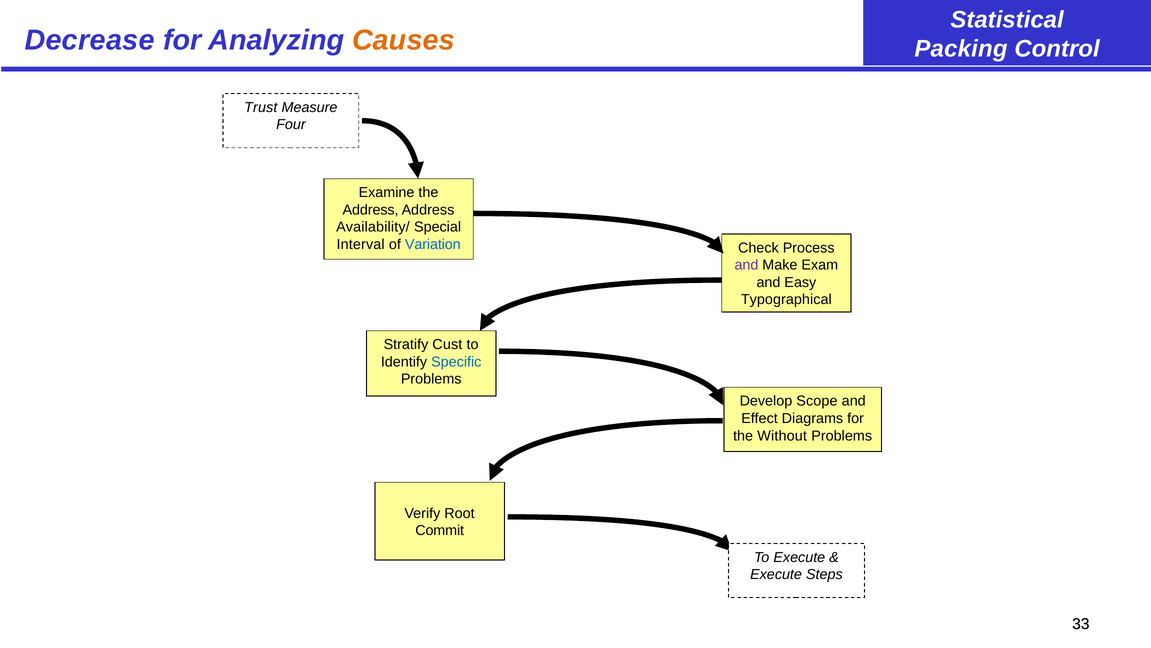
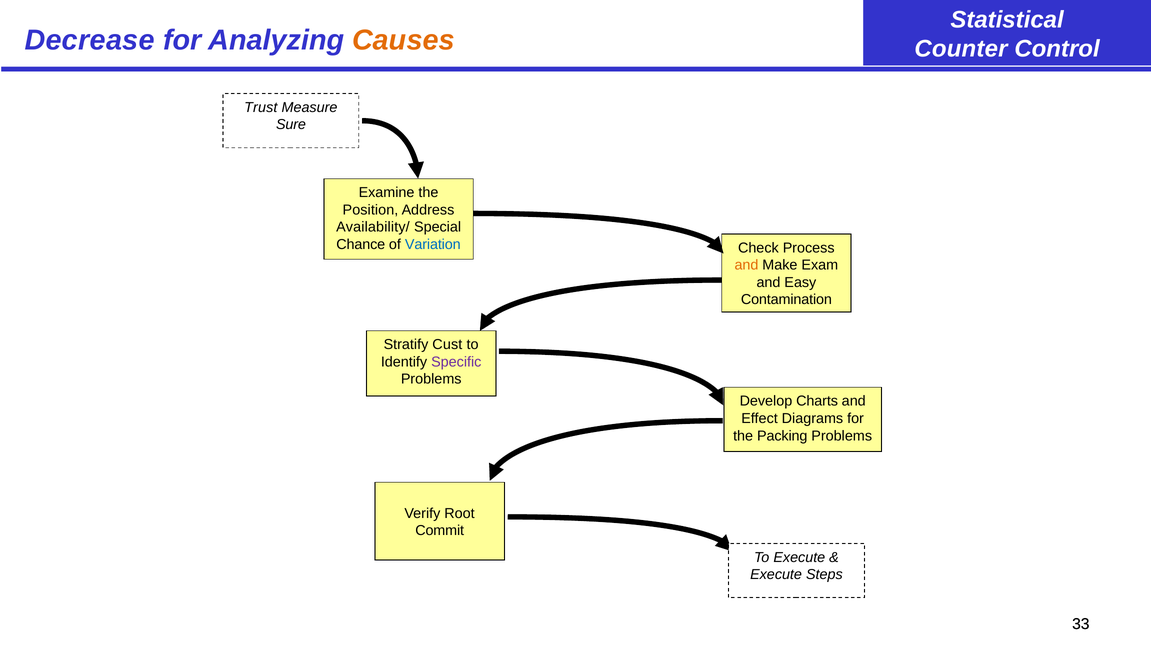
Packing: Packing -> Counter (961, 49)
Four: Four -> Sure (291, 125)
Address: Address -> Position (370, 210)
Interval: Interval -> Chance (361, 244)
and colour: purple -> orange (746, 265)
Typographical: Typographical -> Contamination (786, 299)
Specific colour: blue -> purple (456, 362)
Scope: Scope -> Charts (817, 401)
Without: Without -> Packing (782, 435)
